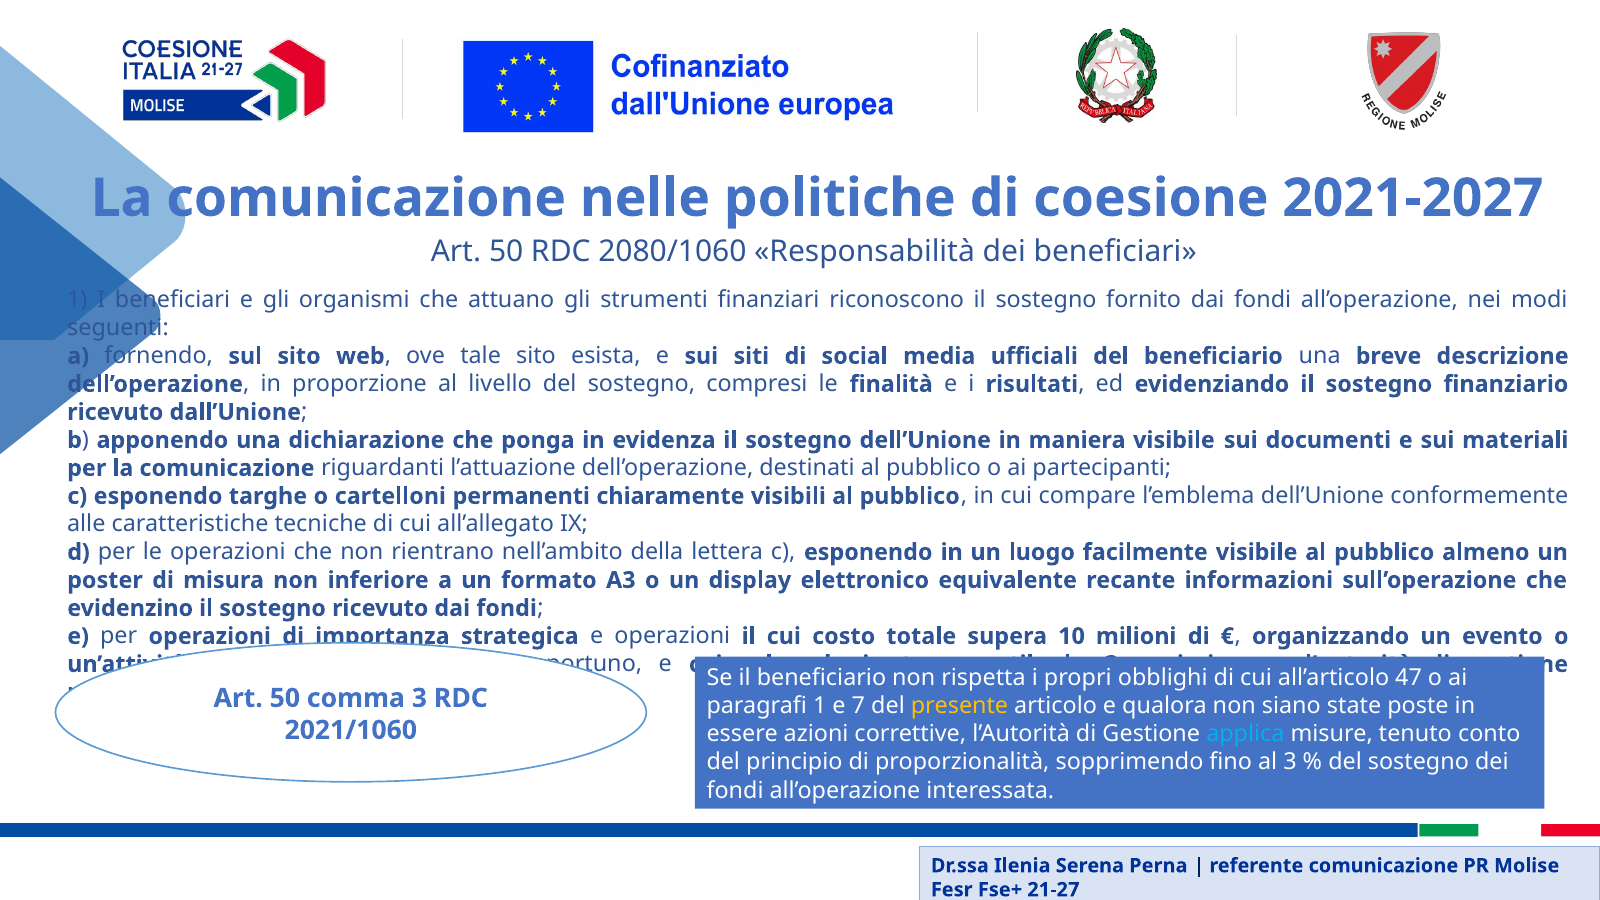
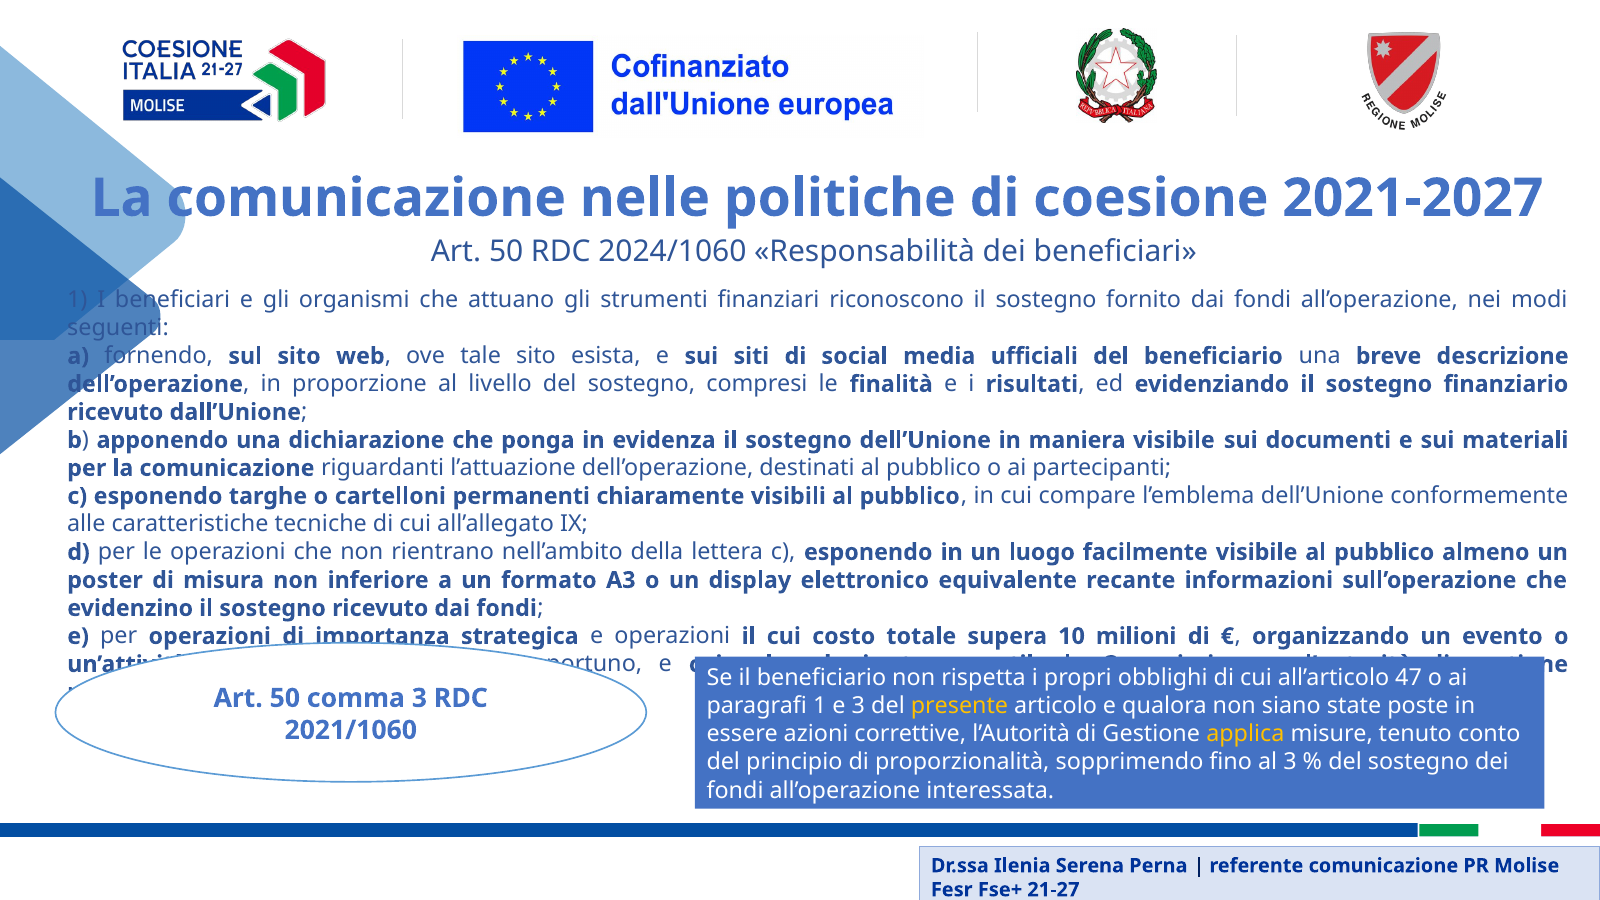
2080/1060: 2080/1060 -> 2024/1060 (672, 252)
e 7: 7 -> 3 (858, 706)
applica colour: light blue -> yellow (1245, 734)
